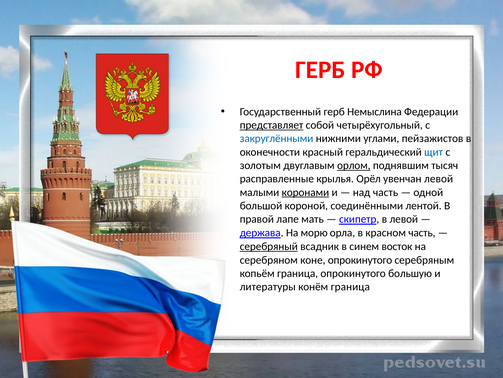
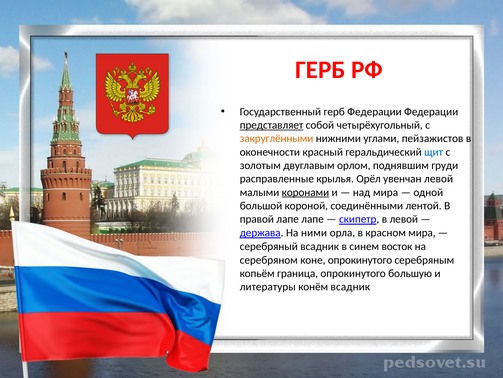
герб Немыслина: Немыслина -> Федерации (374, 111)
закруглёнными colour: blue -> orange (277, 138)
орлом underline: present -> none (354, 165)
тысяч: тысяч -> груди (445, 165)
над часть: часть -> мира (386, 192)
лапе мать: мать -> лапе (313, 219)
морю: морю -> ними (314, 232)
красном часть: часть -> мира (422, 232)
серебряный underline: present -> none (269, 246)
конём граница: граница -> всадник (350, 286)
